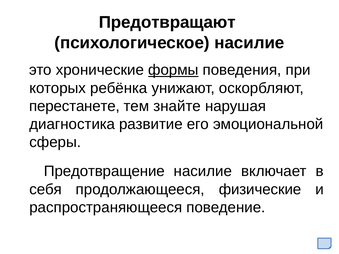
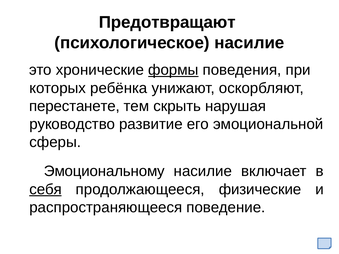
знайте: знайте -> скрыть (177, 106)
диагностика: диагностика -> руководство (72, 124)
Предотвращение: Предотвращение -> Эмоциональному (104, 171)
себя underline: none -> present (46, 189)
